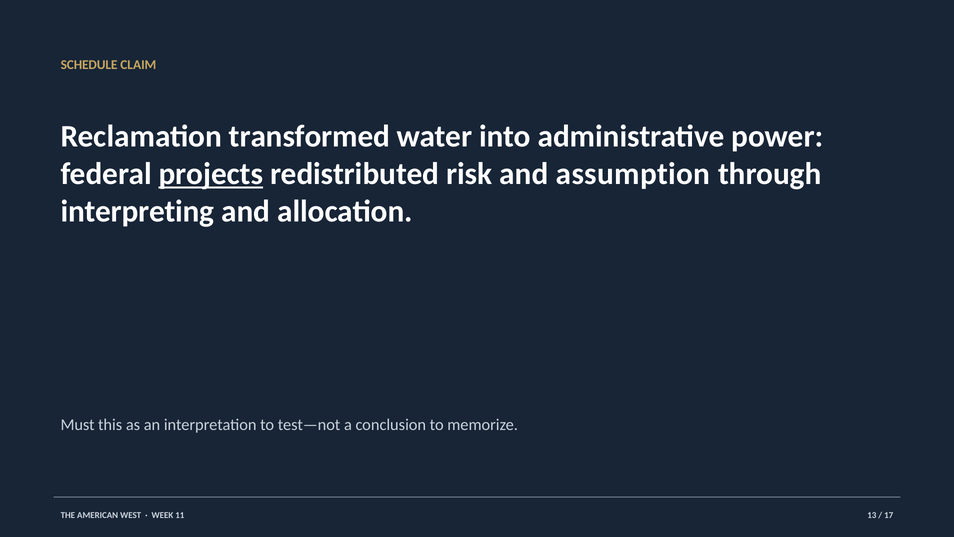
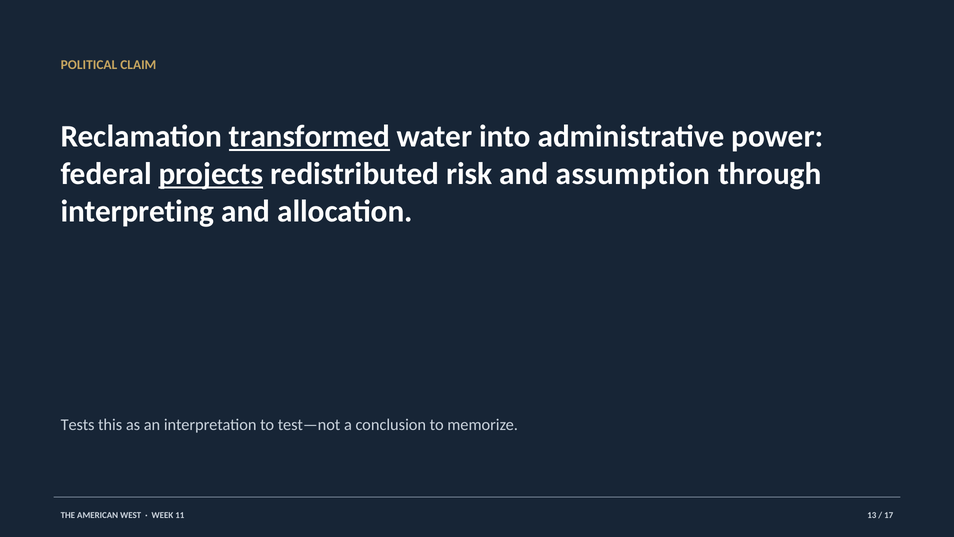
SCHEDULE: SCHEDULE -> POLITICAL (89, 65)
transformed underline: none -> present (309, 136)
Must: Must -> Tests (78, 424)
